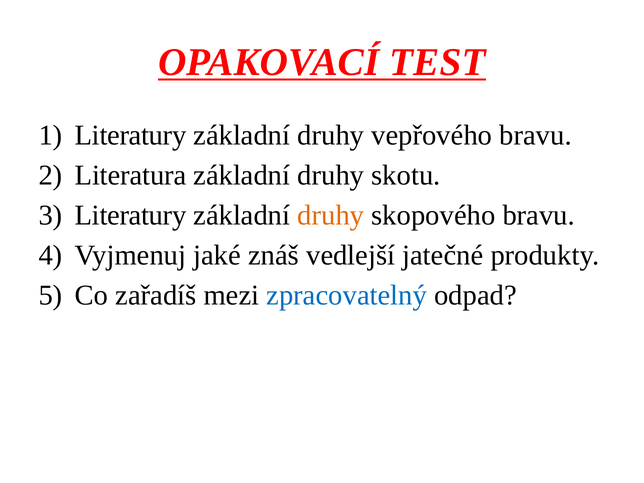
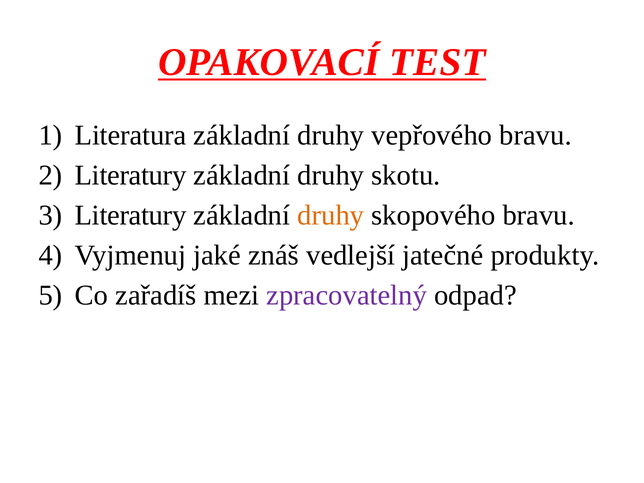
Literatury: Literatury -> Literatura (131, 135)
Literatura: Literatura -> Literatury (131, 175)
zpracovatelný colour: blue -> purple (347, 295)
